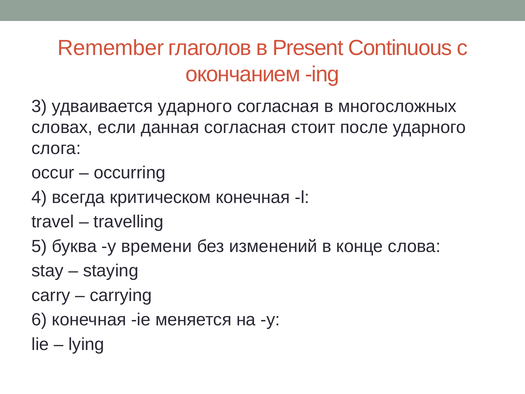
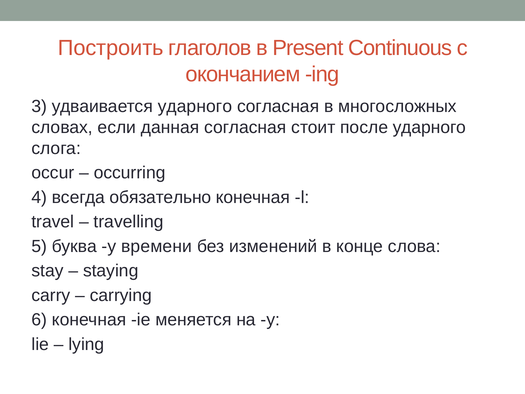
Remember: Remember -> Построить (111, 48)
критическом: критическом -> обязательно (160, 197)
